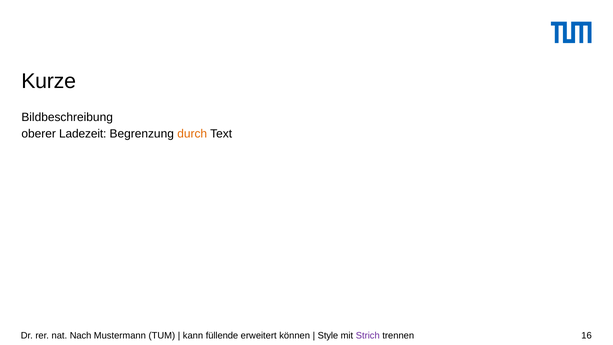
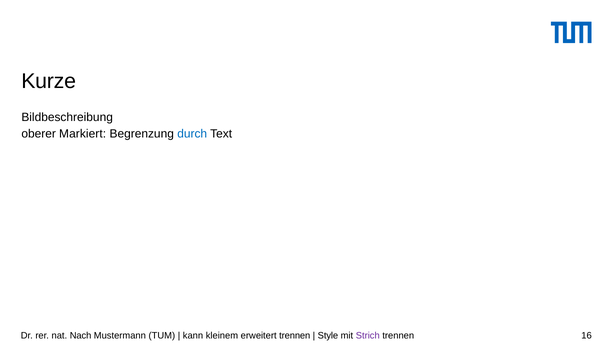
Ladezeit: Ladezeit -> Markiert (83, 134)
durch colour: orange -> blue (192, 134)
füllende: füllende -> kleinem (222, 335)
erweitert können: können -> trennen (295, 335)
